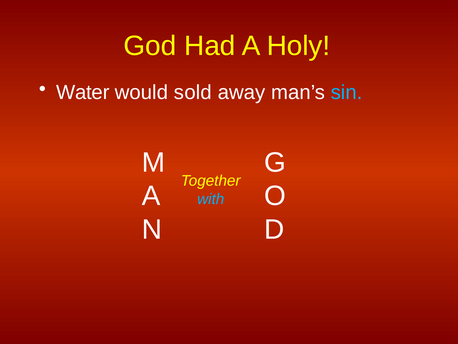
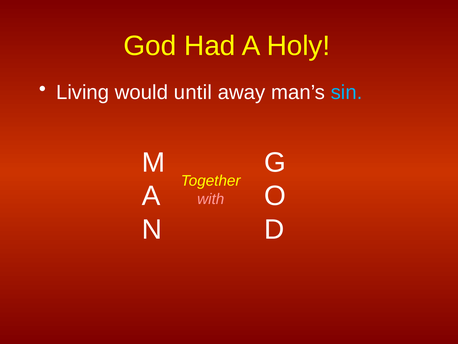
Water: Water -> Living (83, 92)
sold: sold -> until (193, 92)
with colour: light blue -> pink (211, 199)
